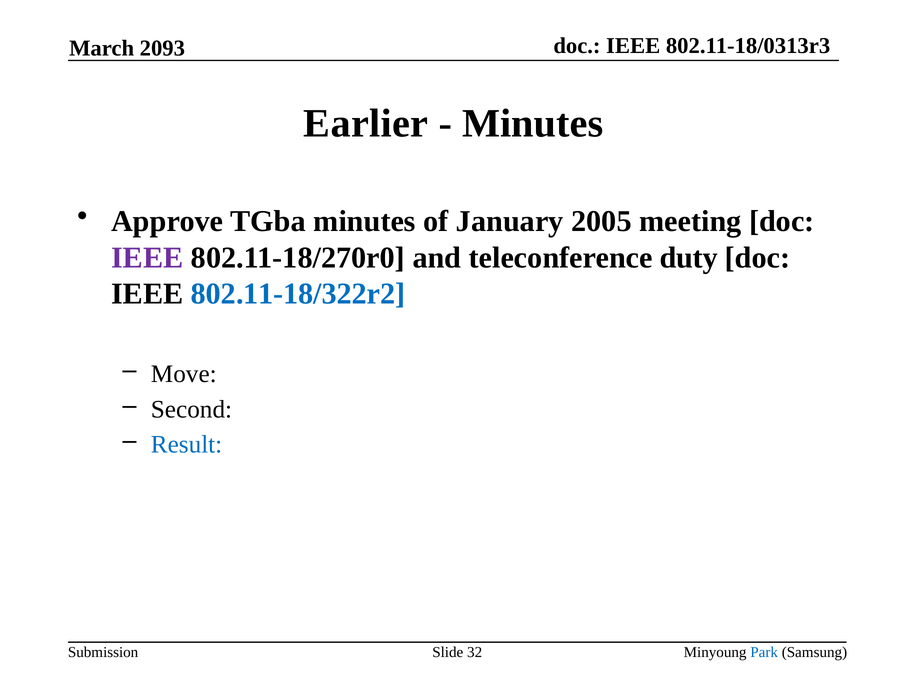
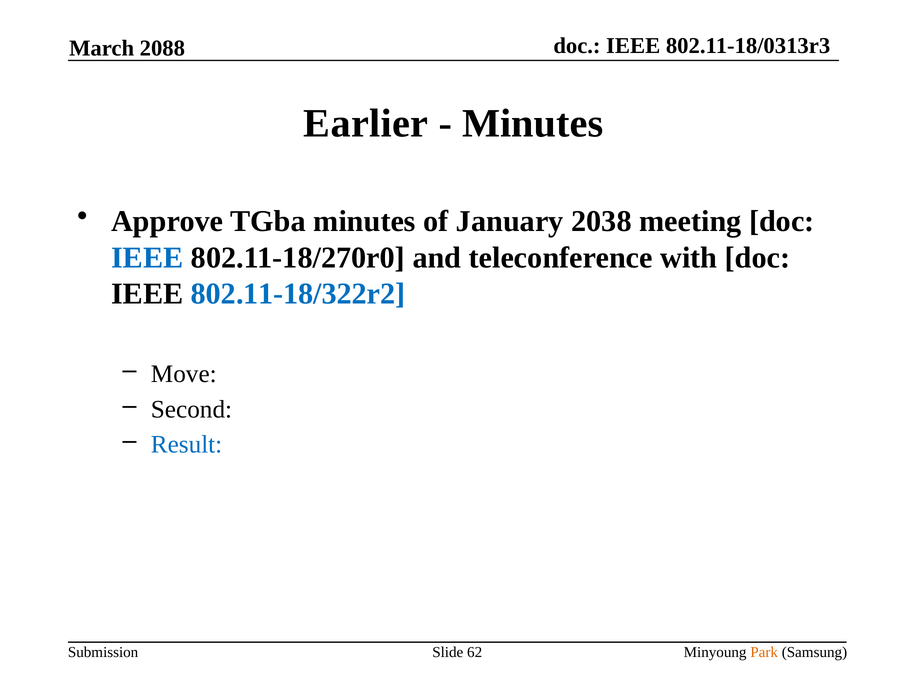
2093: 2093 -> 2088 (162, 48)
2005: 2005 -> 2038 (601, 221)
IEEE colour: purple -> blue (147, 258)
duty: duty -> with (689, 258)
32: 32 -> 62 (475, 652)
Park colour: blue -> orange (764, 652)
